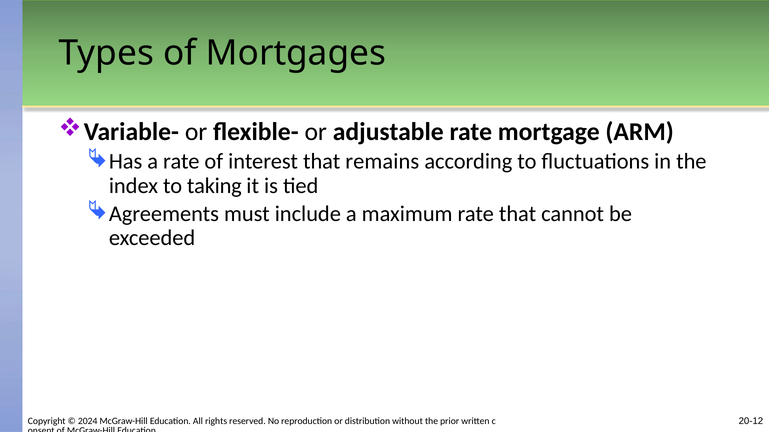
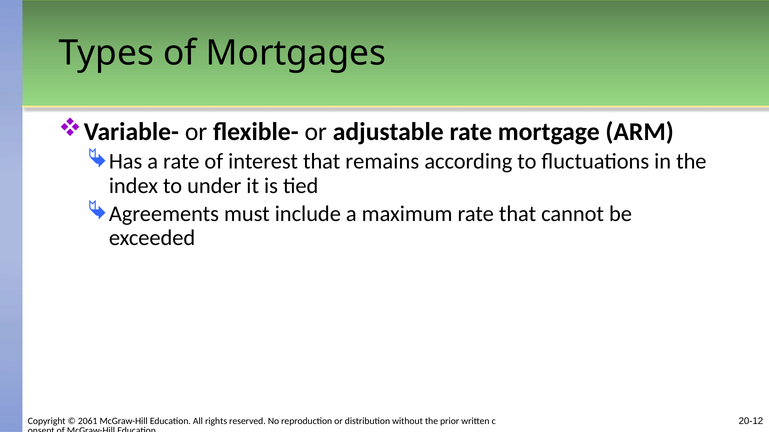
taking: taking -> under (214, 186)
2024: 2024 -> 2061 (88, 422)
